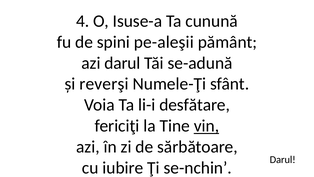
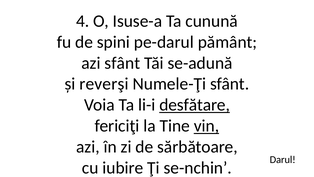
pe-aleşii: pe-aleşii -> pe-darul (164, 42)
azi darul: darul -> sfânt (122, 63)
desfătare underline: none -> present (195, 105)
